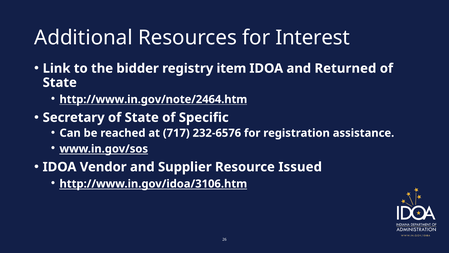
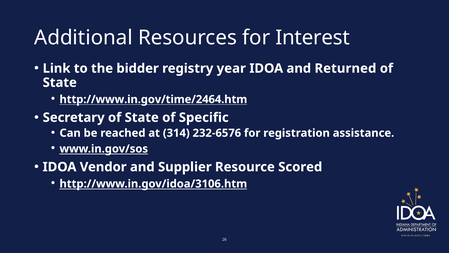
item: item -> year (231, 68)
http://www.in.gov/note/2464.htm: http://www.in.gov/note/2464.htm -> http://www.in.gov/time/2464.htm (153, 99)
717: 717 -> 314 (176, 133)
Issued: Issued -> Scored (300, 167)
